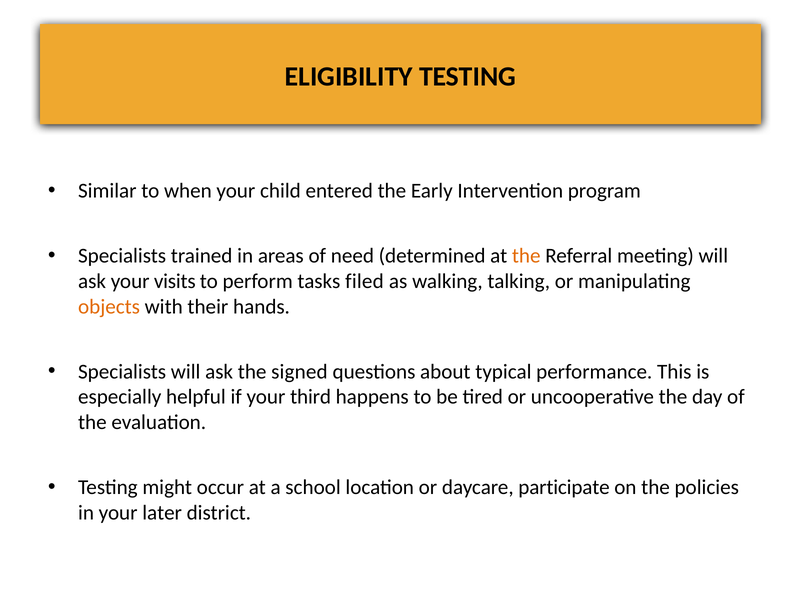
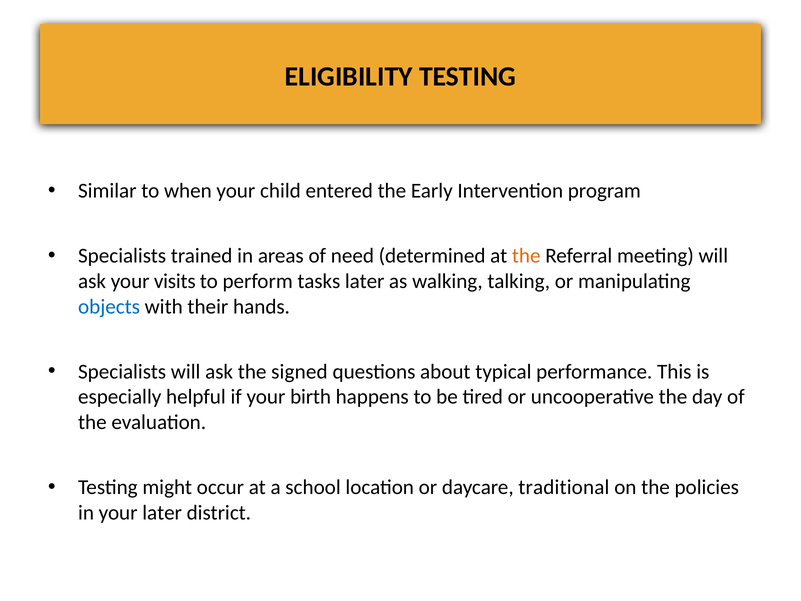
tasks filed: filed -> later (365, 281)
objects colour: orange -> blue (109, 306)
third: third -> birth (311, 397)
participate: participate -> traditional (564, 487)
